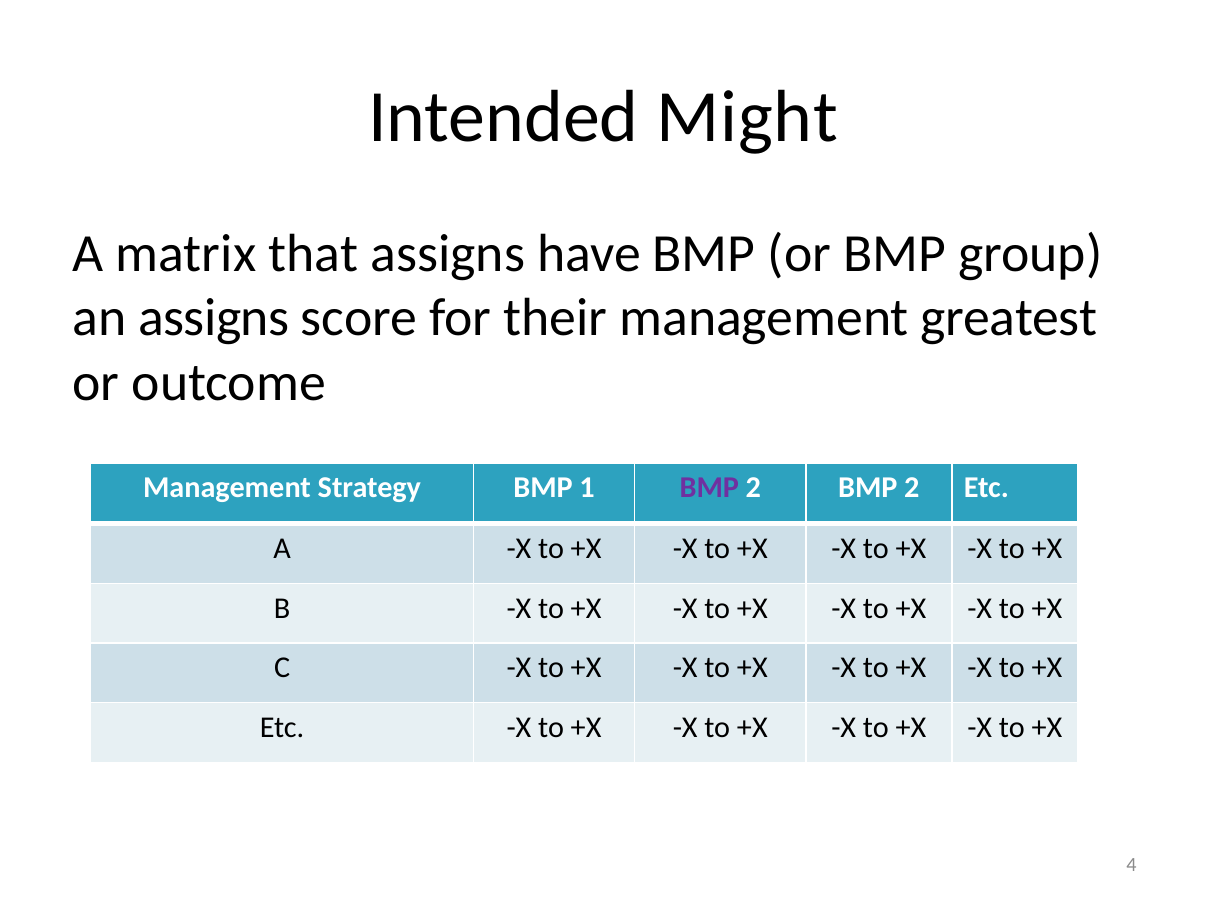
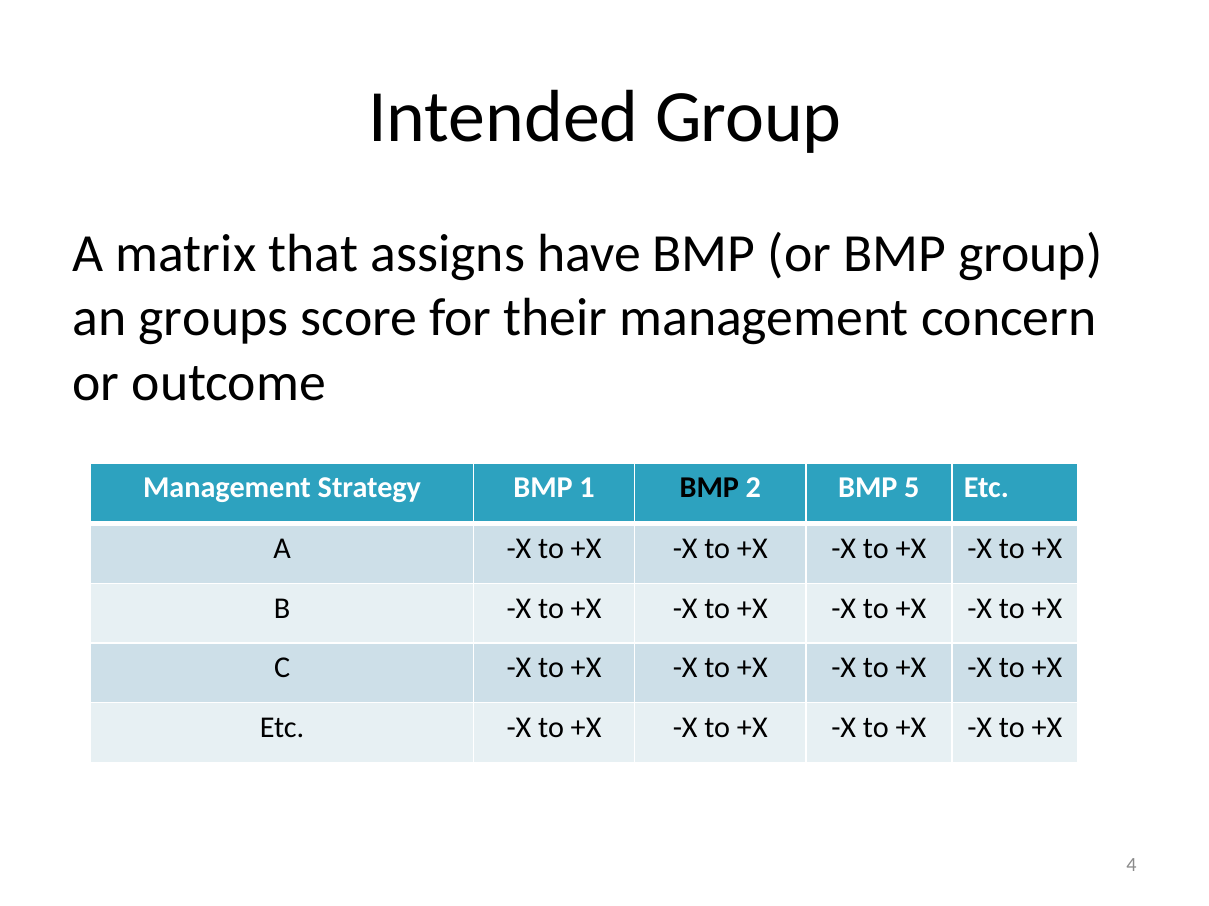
Intended Might: Might -> Group (748, 117)
an assigns: assigns -> groups (214, 318)
greatest: greatest -> concern (1009, 318)
BMP colour: purple -> black (709, 488)
2 BMP 2: 2 -> 5 (912, 488)
